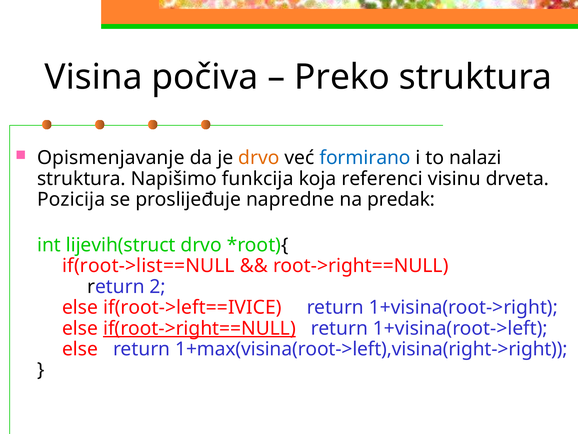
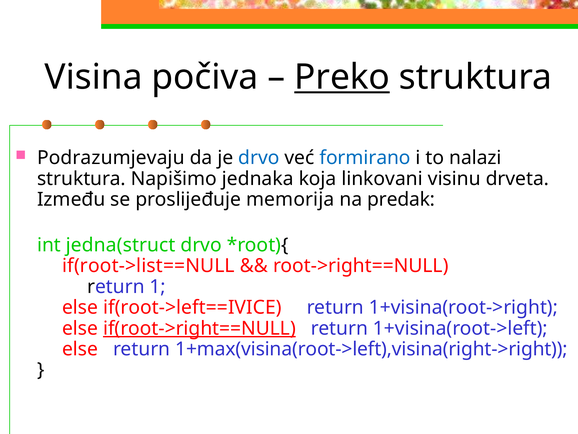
Preko underline: none -> present (342, 77)
Opismenjavanje: Opismenjavanje -> Podrazumjevaju (111, 158)
drvo colour: orange -> blue (259, 158)
funkcija: funkcija -> jednaka (258, 178)
referenci: referenci -> linkovani (382, 178)
Pozicija: Pozicija -> Između (71, 199)
napredne: napredne -> memorija (290, 199)
lijevih(struct: lijevih(struct -> jedna(struct (121, 245)
2: 2 -> 1 (158, 286)
